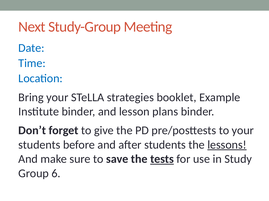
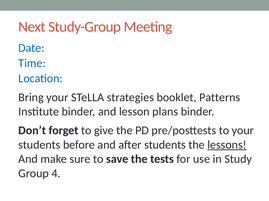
Example: Example -> Patterns (220, 98)
tests underline: present -> none (162, 160)
6: 6 -> 4 (56, 174)
